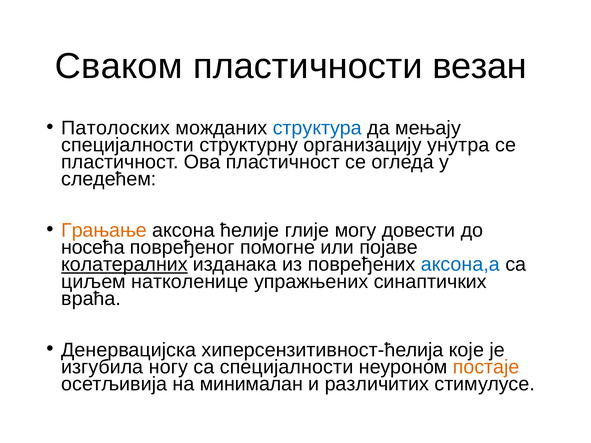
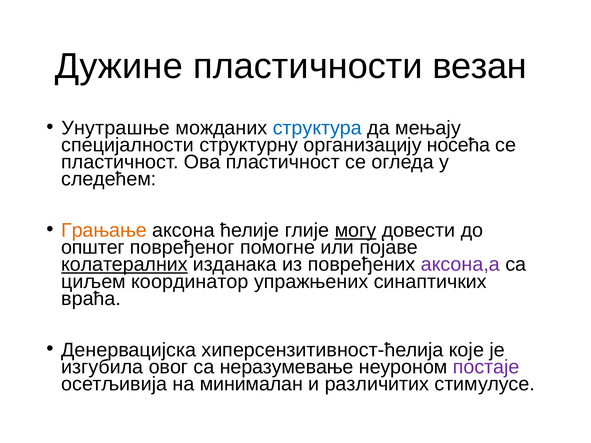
Сваком: Сваком -> Дужине (119, 66)
Патолоских: Патолоских -> Унутрашње (116, 128)
унутра: унутра -> носећа (458, 145)
могу underline: none -> present (355, 231)
носећа: носећа -> општег (93, 248)
аксона,а colour: blue -> purple (460, 265)
натколенице: натколенице -> координатор (190, 282)
ногу: ногу -> овог (168, 367)
са специјалности: специјалности -> неразумевање (287, 367)
постаје colour: orange -> purple (486, 367)
